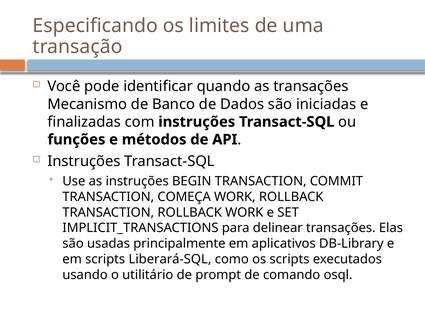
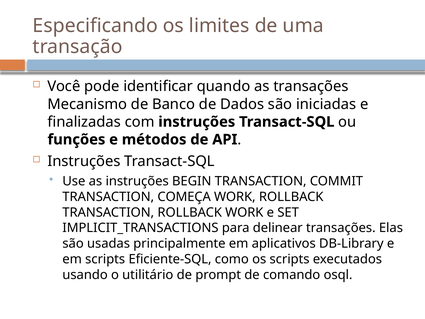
Liberará-SQL: Liberará-SQL -> Eficiente-SQL (170, 259)
